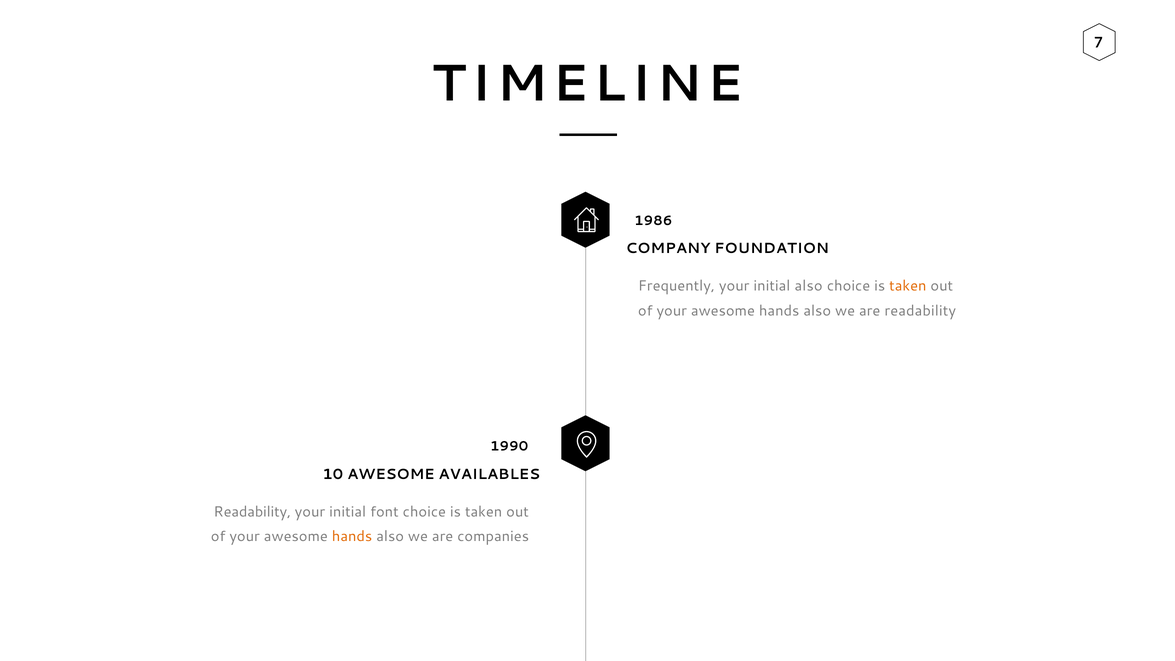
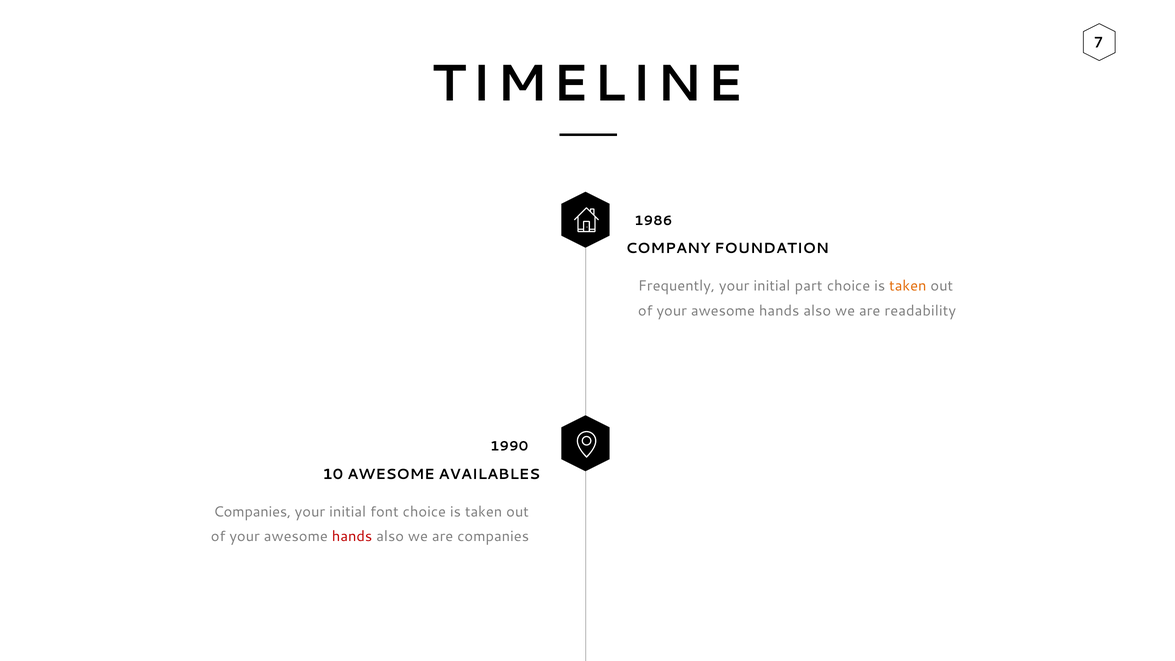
initial also: also -> part (809, 286)
Readability: Readability -> Companies (252, 512)
hands colour: orange -> red (352, 537)
